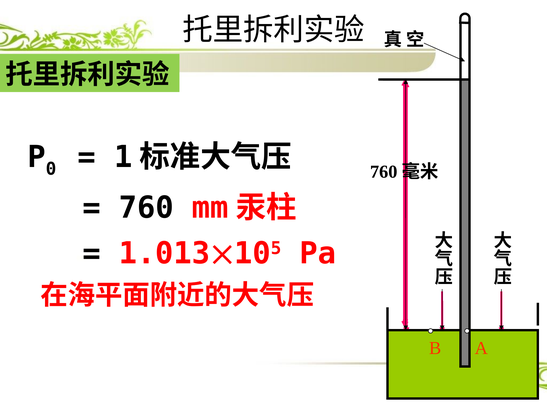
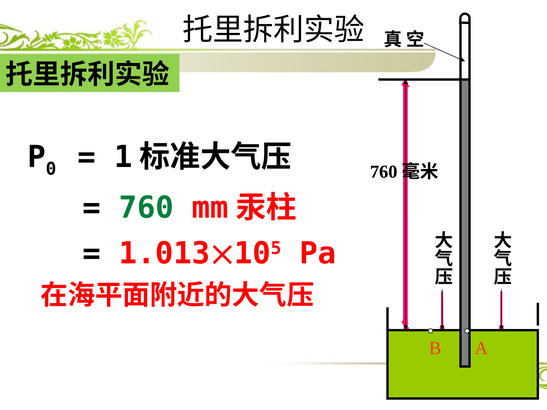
760 colour: black -> green (146, 208)
